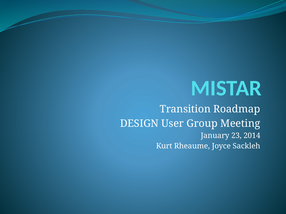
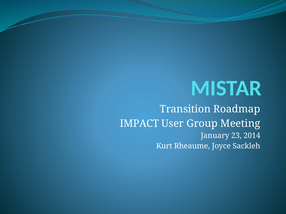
DESIGN: DESIGN -> IMPACT (139, 124)
